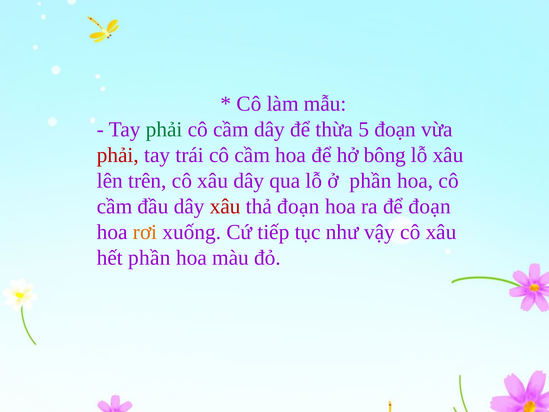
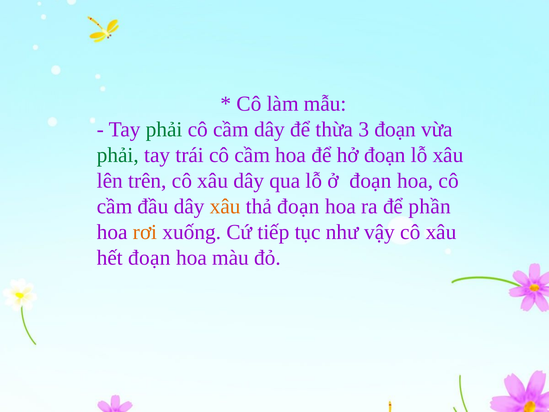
5: 5 -> 3 (364, 129)
phải colour: red -> green (118, 155)
hở bông: bông -> đoạn (385, 155)
ở phần: phần -> đoạn (371, 181)
xâu colour: red -> orange (225, 206)
để đoạn: đoạn -> phần (430, 206)
hết phần: phần -> đoạn (149, 257)
